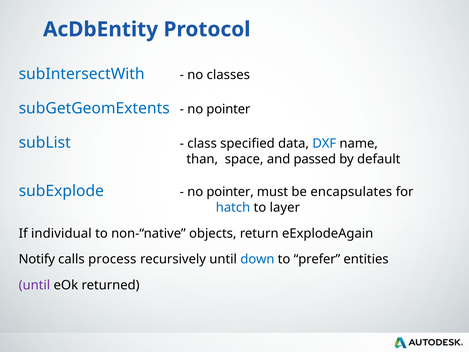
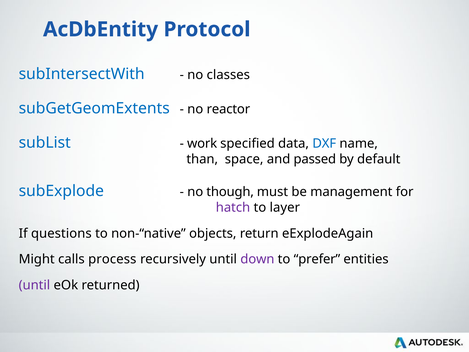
pointer: pointer -> reactor (228, 109)
class: class -> work (202, 143)
pointer: pointer -> though (230, 192)
encapsulates: encapsulates -> management (351, 192)
hatch colour: blue -> purple (233, 207)
individual: individual -> questions (61, 233)
Notify: Notify -> Might (37, 259)
down colour: blue -> purple (257, 259)
